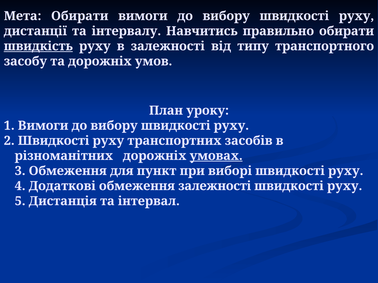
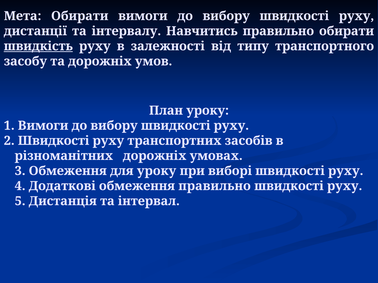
умовах underline: present -> none (216, 156)
для пункт: пункт -> уроку (157, 171)
обмеження залежності: залежності -> правильно (215, 186)
